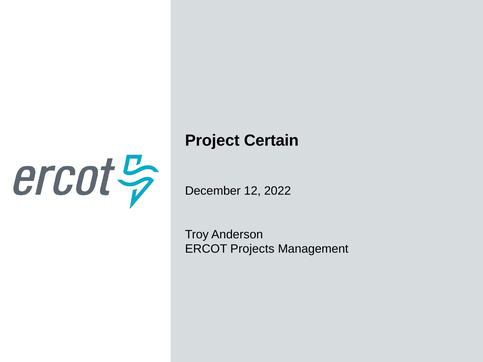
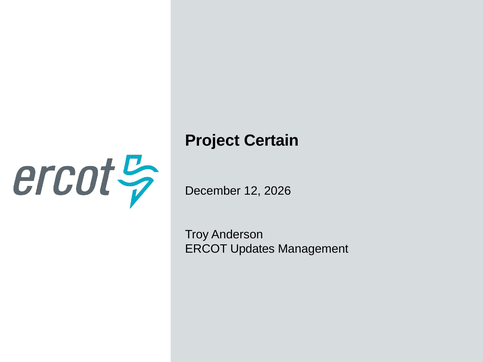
2022: 2022 -> 2026 (278, 191)
Projects: Projects -> Updates (253, 249)
